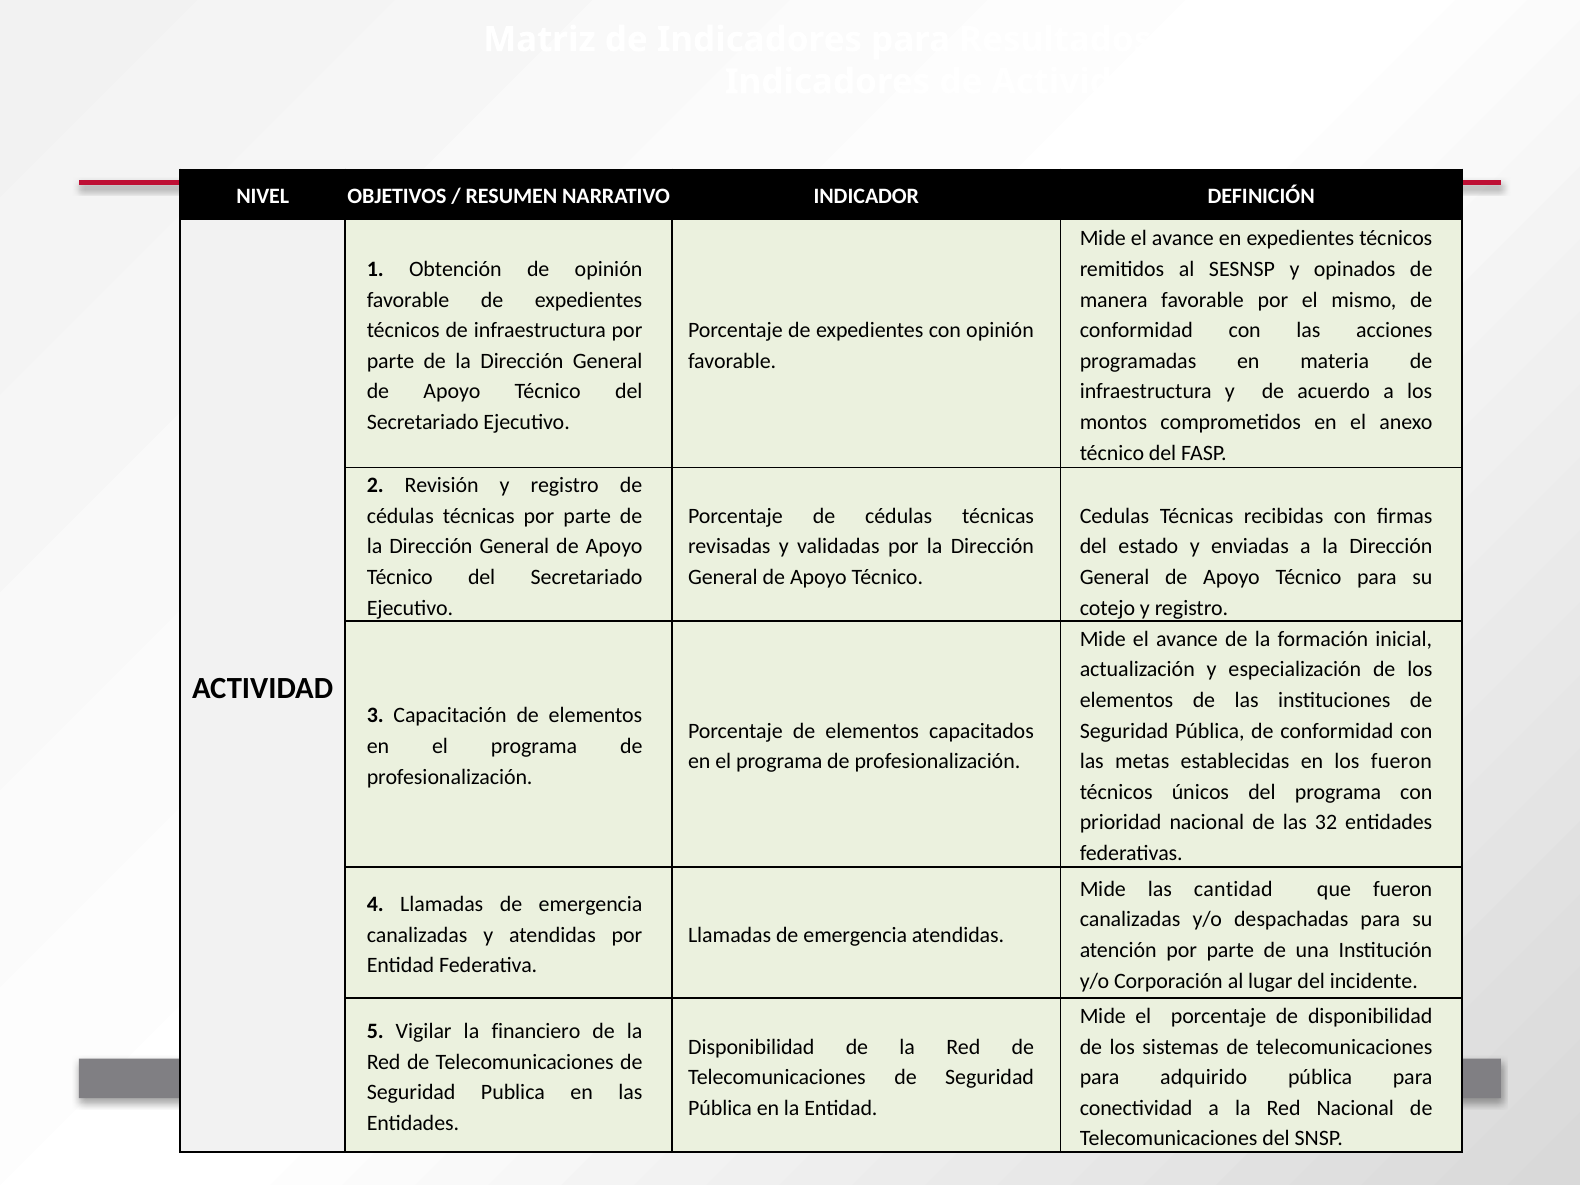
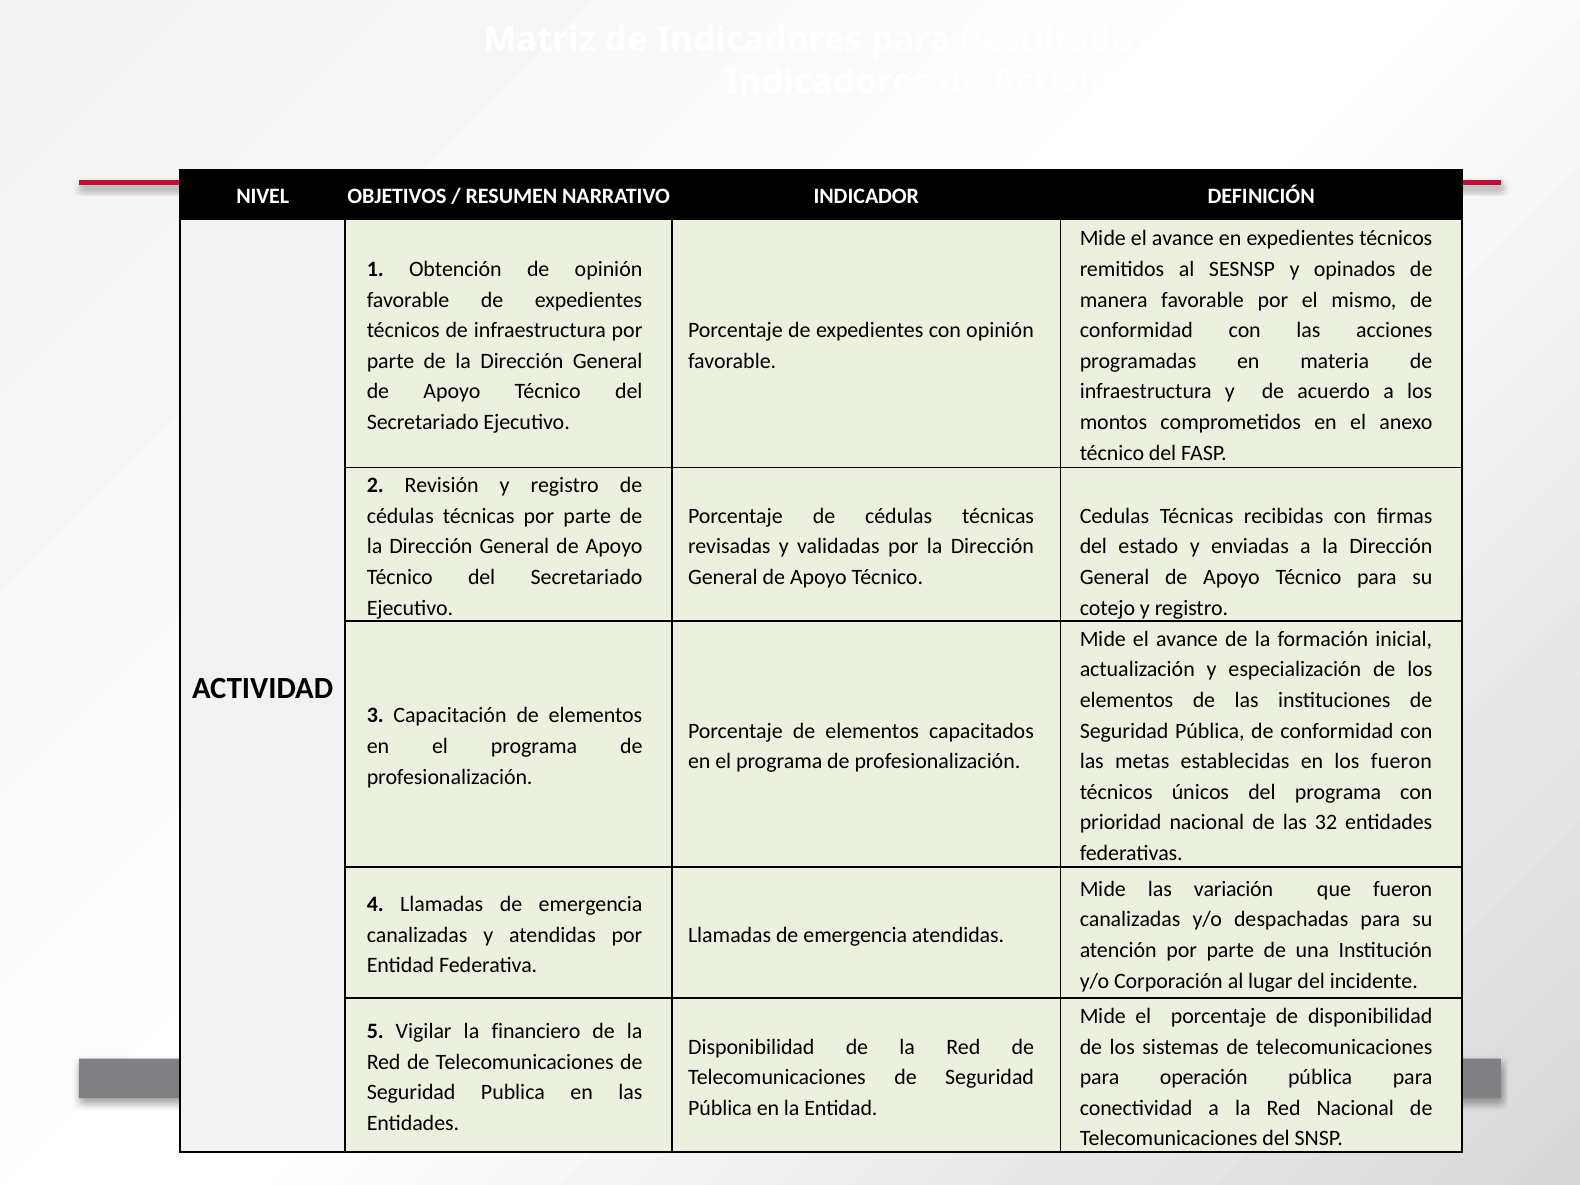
cantidad: cantidad -> variación (1233, 889)
adquirido: adquirido -> operación (1204, 1077)
